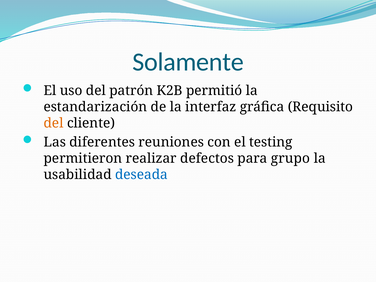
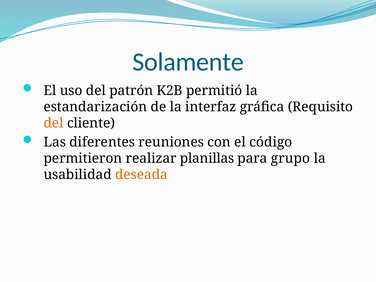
testing: testing -> código (271, 142)
defectos: defectos -> planillas (207, 158)
deseada colour: blue -> orange (141, 175)
